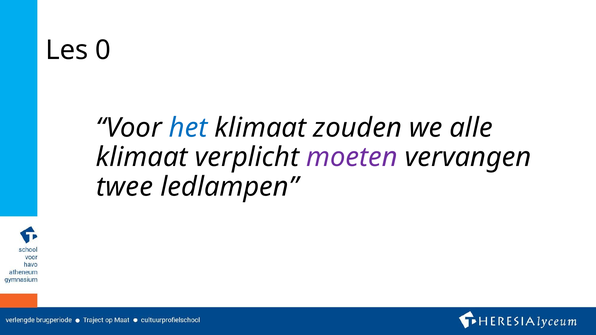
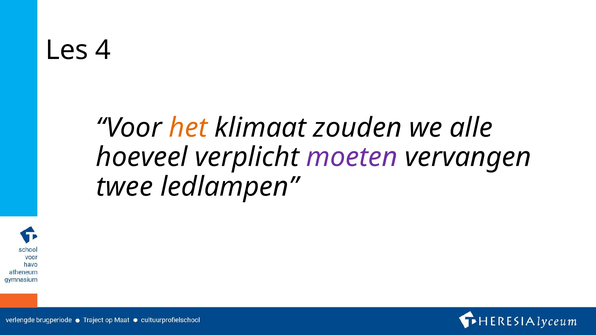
0: 0 -> 4 (103, 50)
het colour: blue -> orange (188, 128)
klimaat: klimaat -> hoeveel (142, 157)
